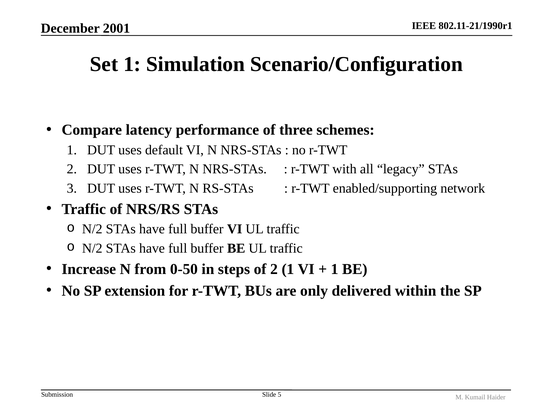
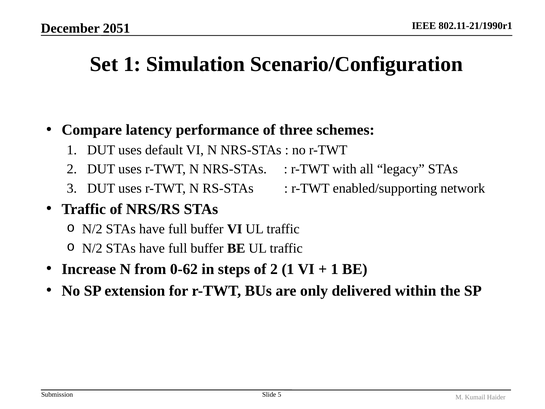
2001: 2001 -> 2051 (116, 28)
0-50: 0-50 -> 0-62 (184, 269)
